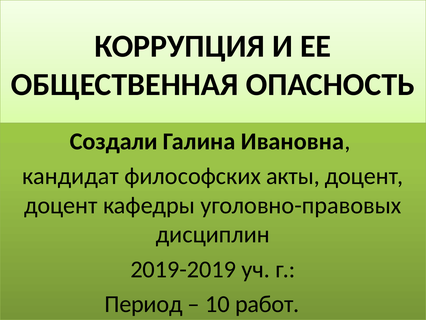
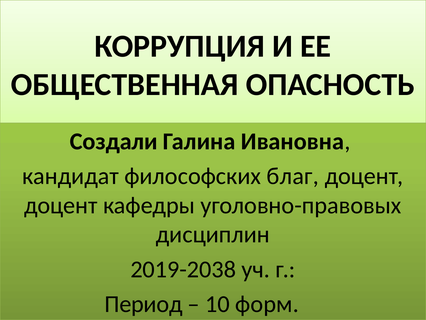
акты: акты -> благ (293, 176)
2019-2019: 2019-2019 -> 2019-2038 (183, 269)
работ: работ -> форм (267, 304)
